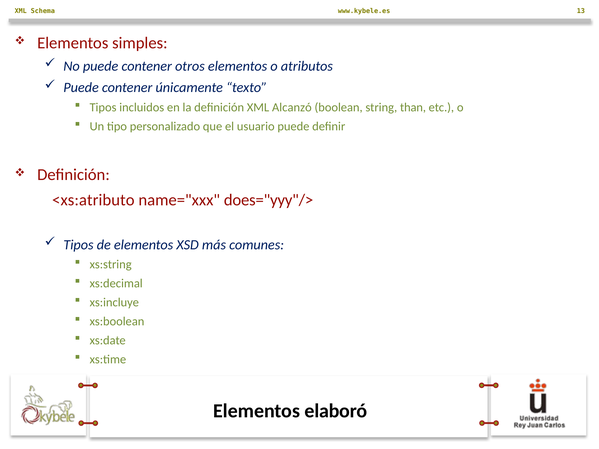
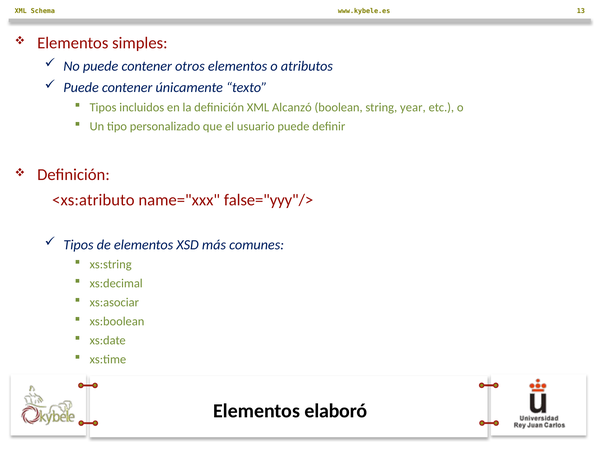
than: than -> year (413, 108)
does="yyy"/>: does="yyy"/> -> false="yyy"/> (269, 200)
xs:incluye: xs:incluye -> xs:asociar (114, 303)
